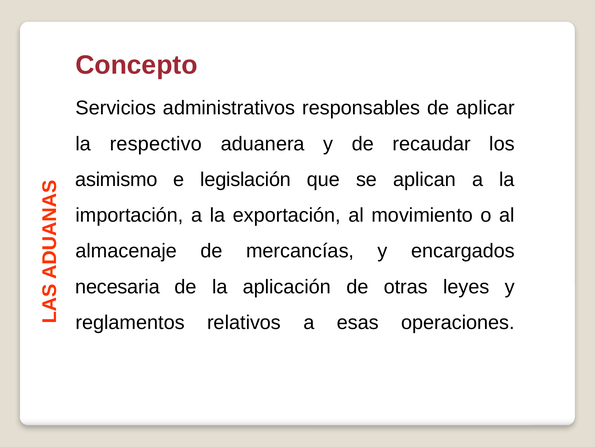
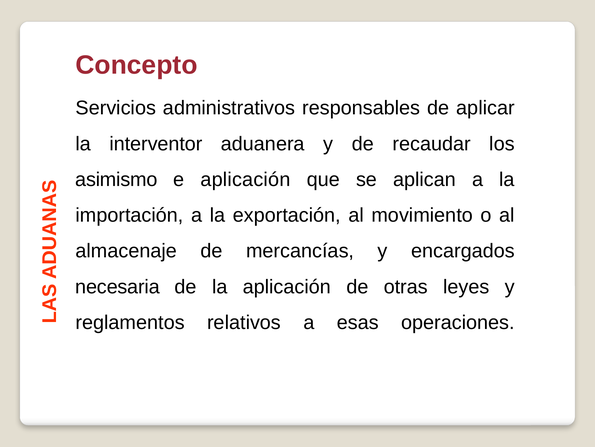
respectivo: respectivo -> interventor (156, 144)
e legislación: legislación -> aplicación (245, 179)
